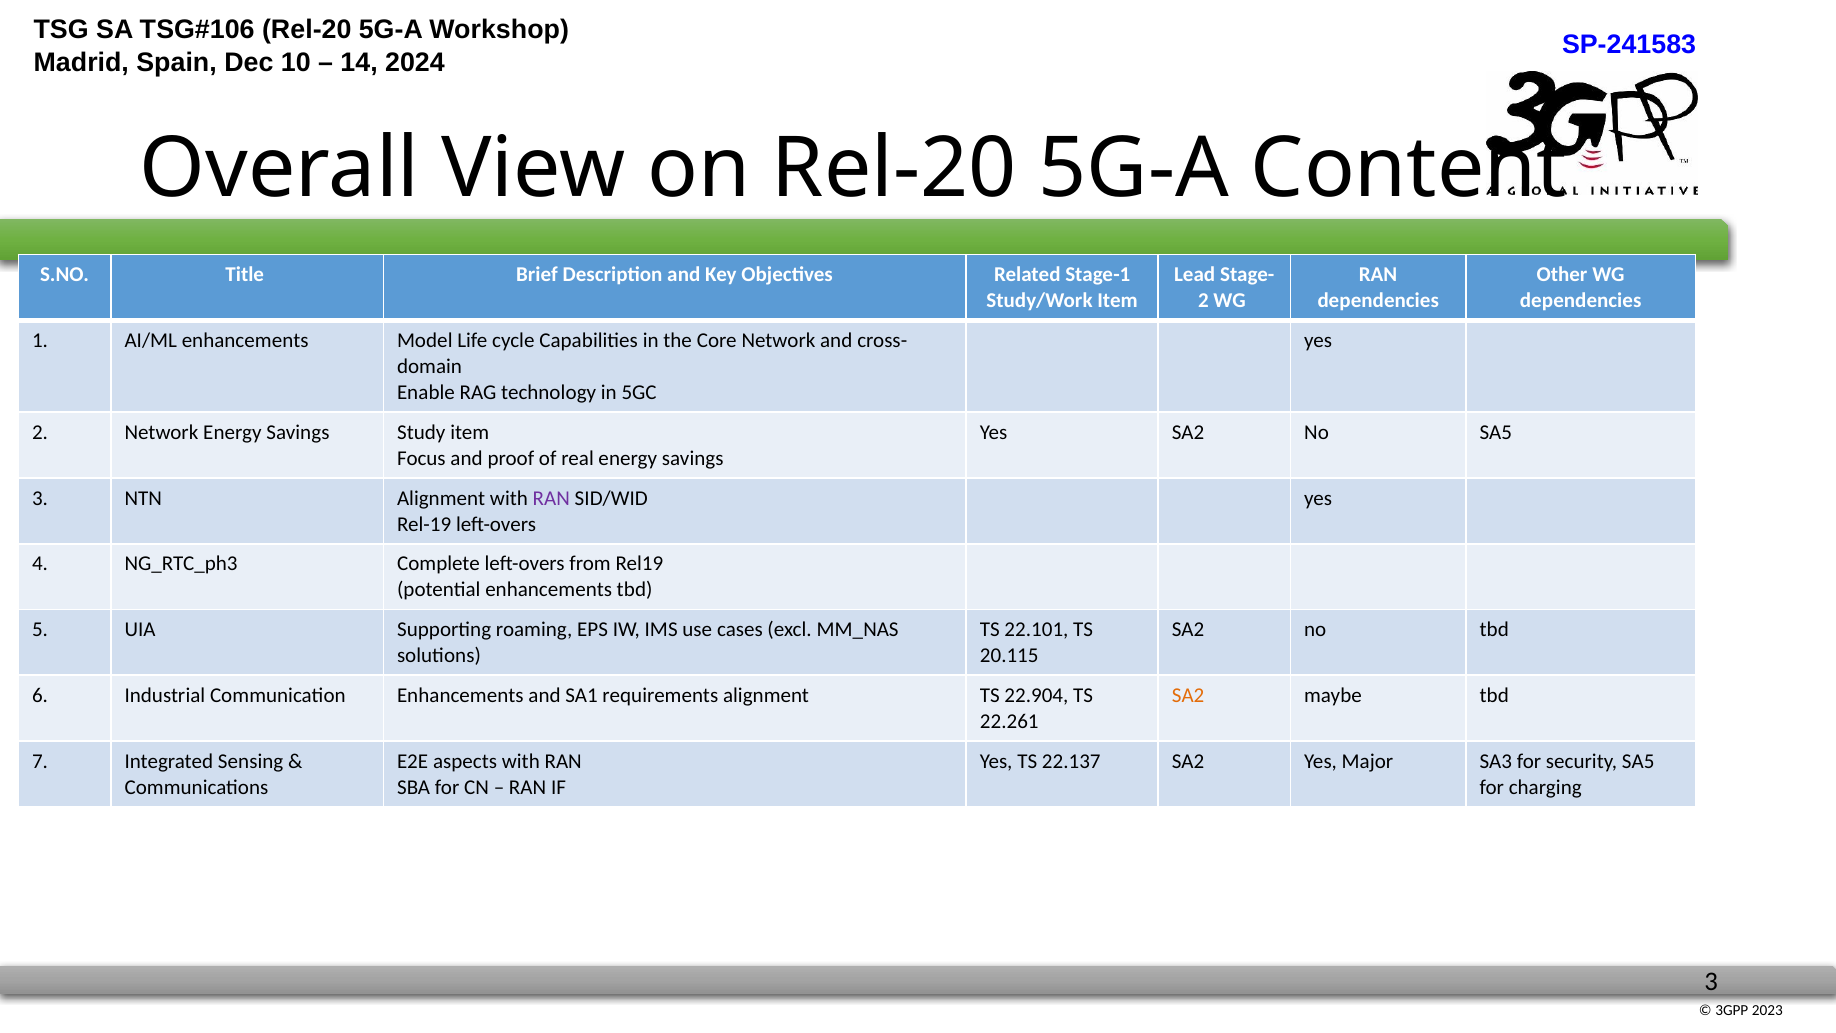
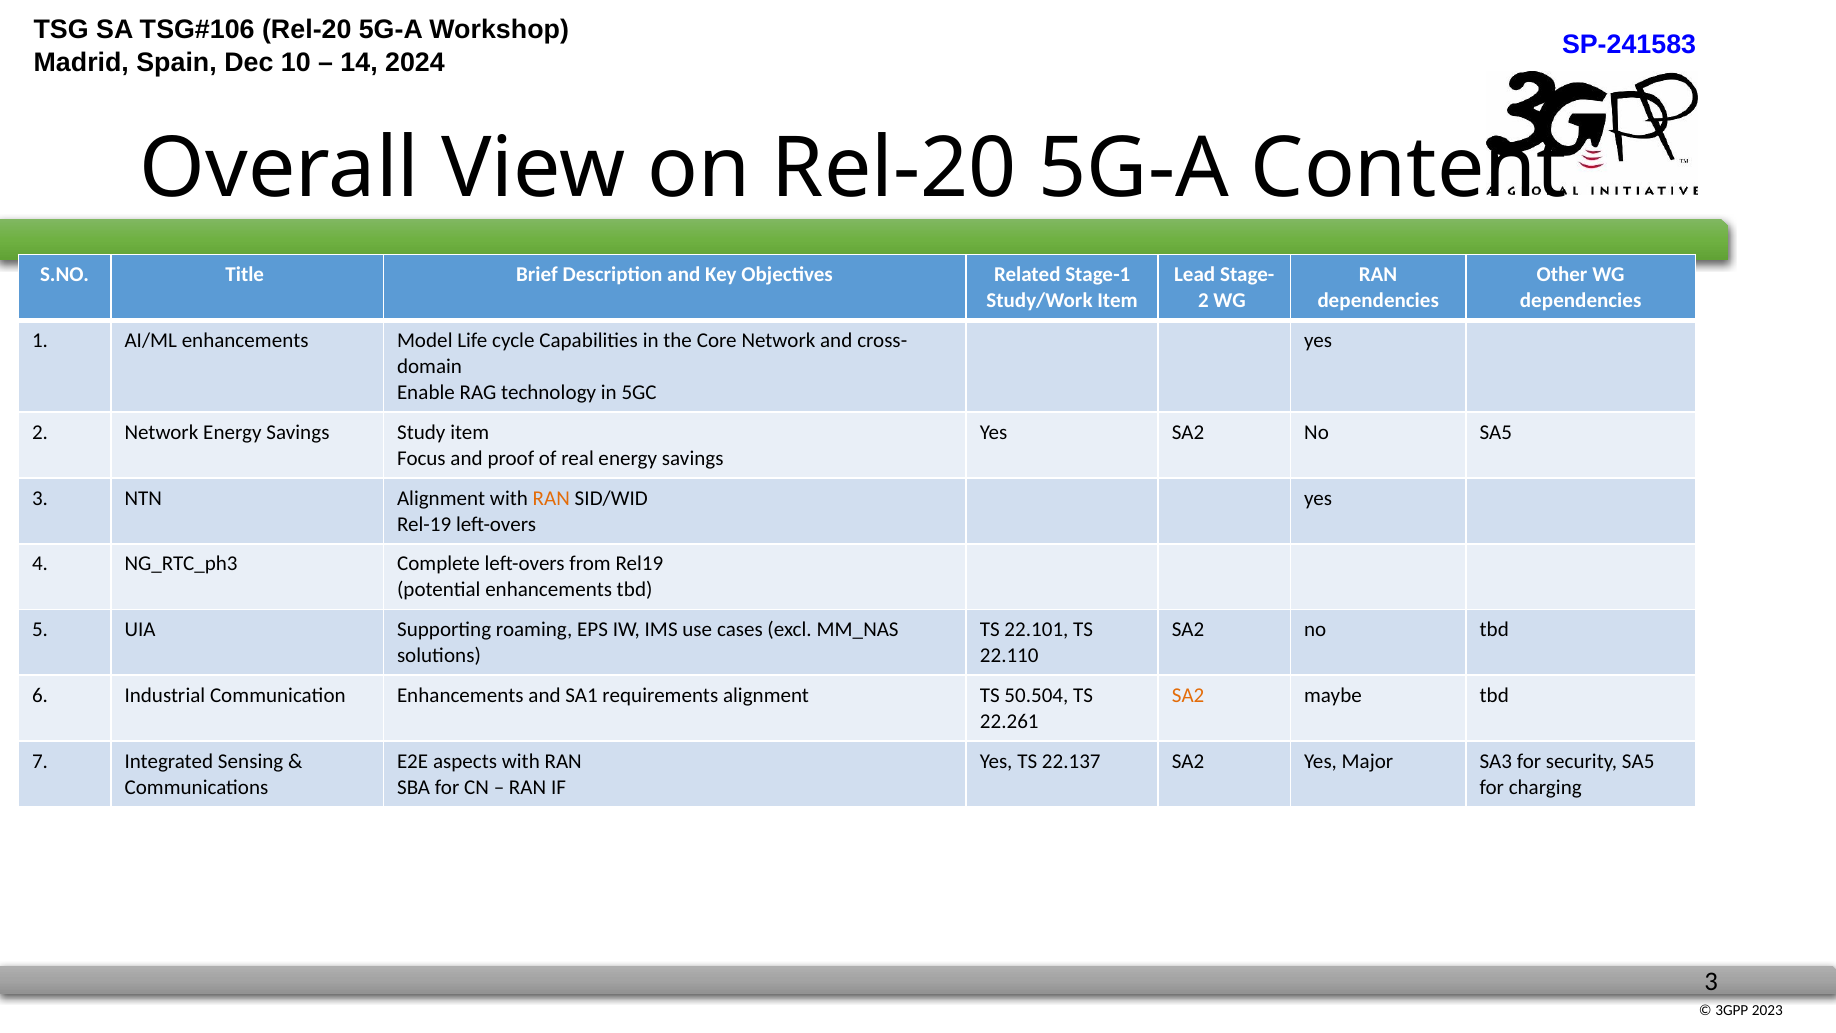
RAN colour: purple -> orange (551, 498)
20.115: 20.115 -> 22.110 (1009, 655)
22.904: 22.904 -> 50.504 (1036, 695)
